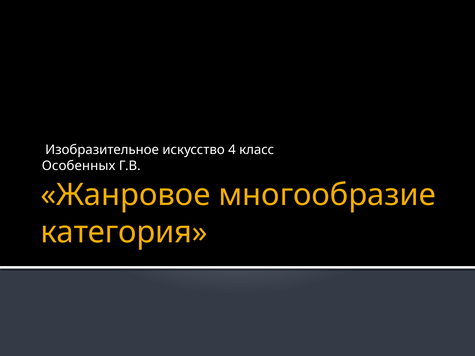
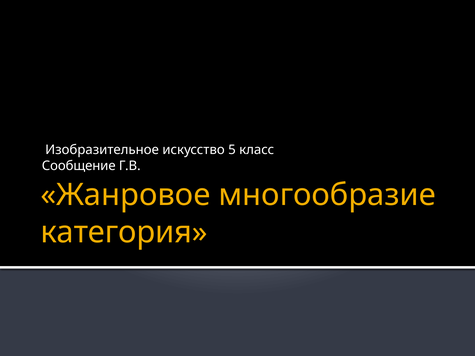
4: 4 -> 5 (232, 150)
Особенных: Особенных -> Сообщение (79, 166)
